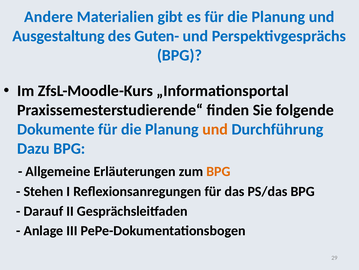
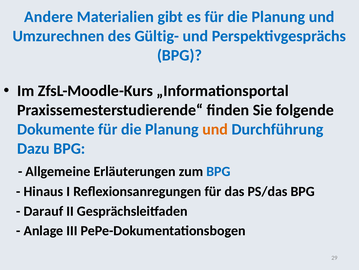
Ausgestaltung: Ausgestaltung -> Umzurechnen (58, 36)
Guten-: Guten- -> Gültig- (157, 36)
BPG colour: orange -> blue (218, 171)
Stehen: Stehen -> Hinaus (43, 191)
